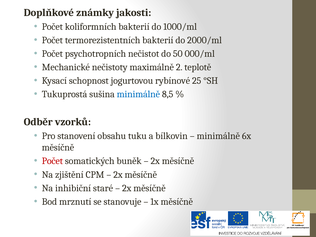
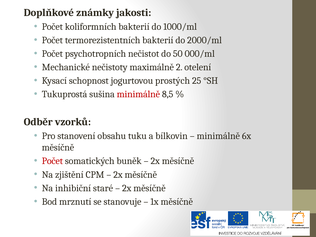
teplotě: teplotě -> otelení (198, 67)
rybínové: rybínové -> prostých (173, 81)
minimálně colour: blue -> red (138, 94)
